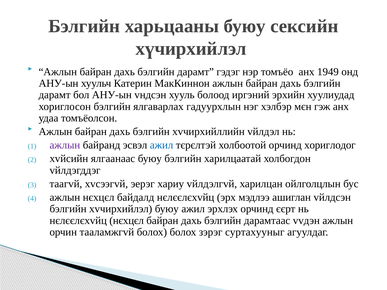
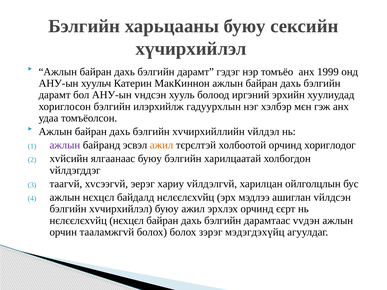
1949: 1949 -> 1999 (328, 72)
ялгаварлах: ялгаварлах -> илэрхийлж (158, 107)
ажил colour: blue -> orange (162, 145)
суртахууныг: суртахууныг -> мэдэгдэхүйц (255, 232)
